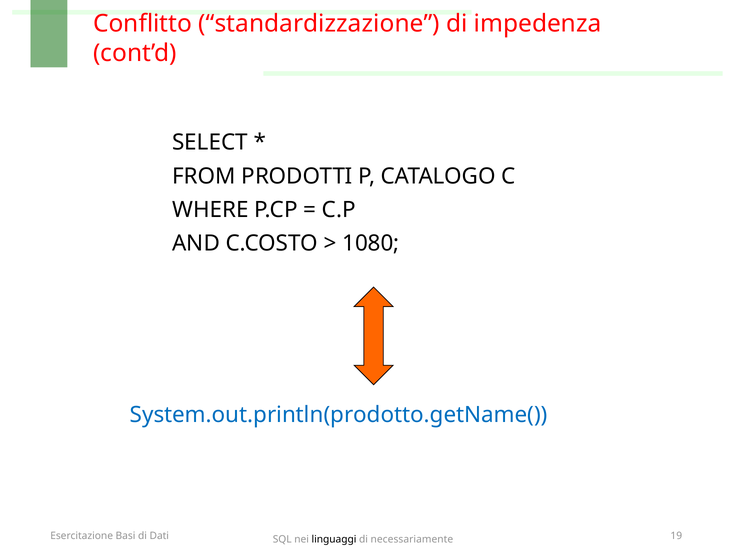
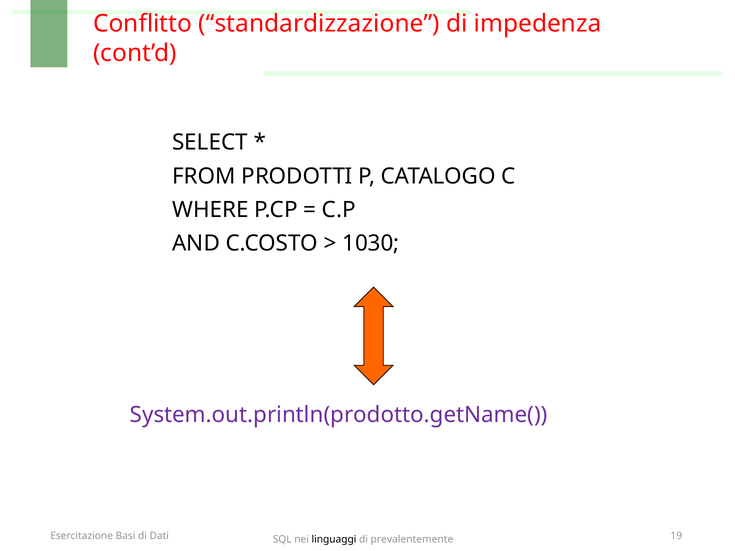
1080: 1080 -> 1030 (371, 244)
System.out.println(prodotto.getName( colour: blue -> purple (339, 415)
necessariamente: necessariamente -> prevalentemente (412, 540)
